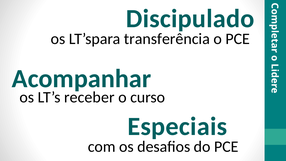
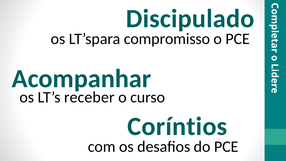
transferência: transferência -> compromisso (167, 39)
Especiais: Especiais -> Coríntios (177, 126)
